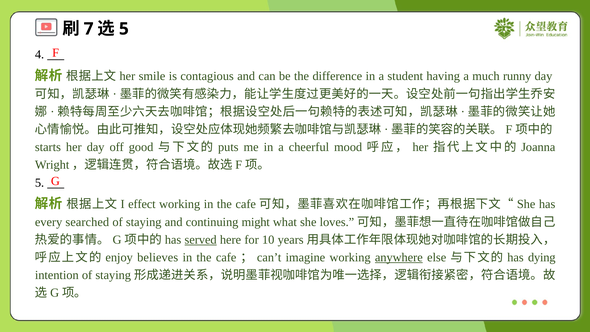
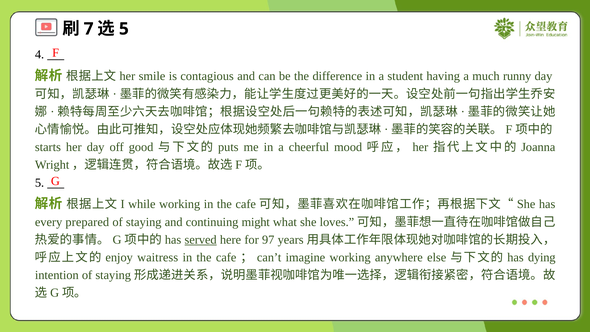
effect: effect -> while (142, 204)
searched: searched -> prepared (87, 222)
10: 10 -> 97 (268, 240)
believes: believes -> waitress (158, 257)
anywhere underline: present -> none (399, 257)
